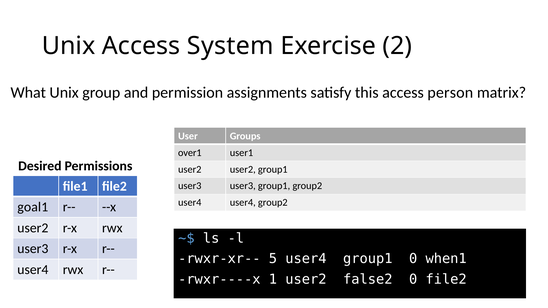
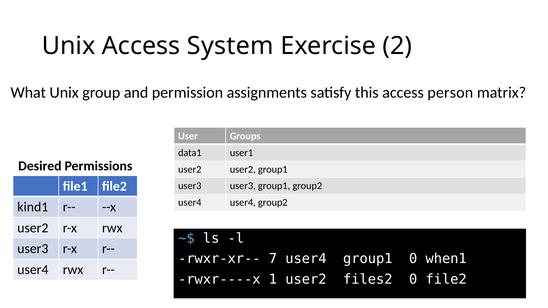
over1: over1 -> data1 (190, 153)
goal1: goal1 -> kind1 (33, 207)
5: 5 -> 7 (273, 259)
false2: false2 -> files2 (368, 279)
